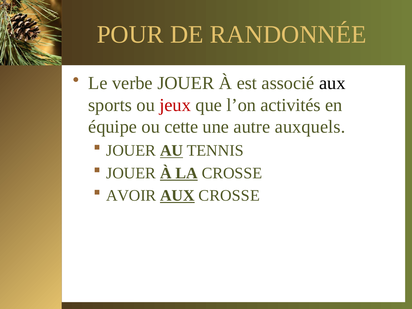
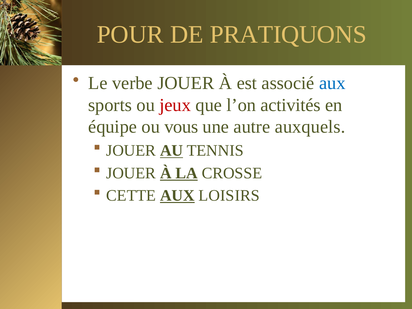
RANDONNÉE: RANDONNÉE -> PRATIQUONS (288, 34)
aux colour: black -> blue (332, 83)
cette: cette -> vous (181, 127)
AVOIR: AVOIR -> CETTE (131, 196)
AUX CROSSE: CROSSE -> LOISIRS (229, 196)
